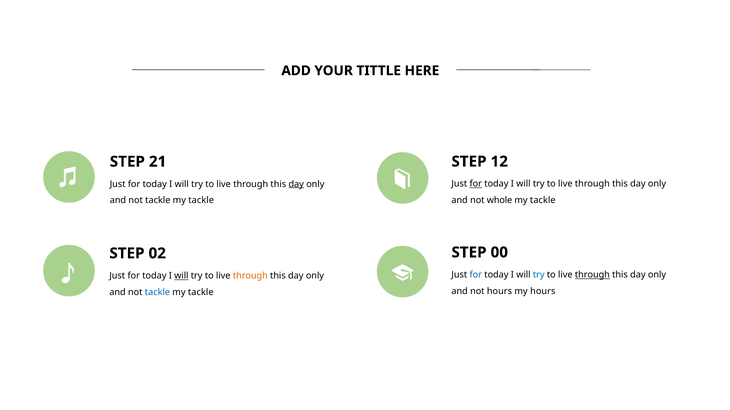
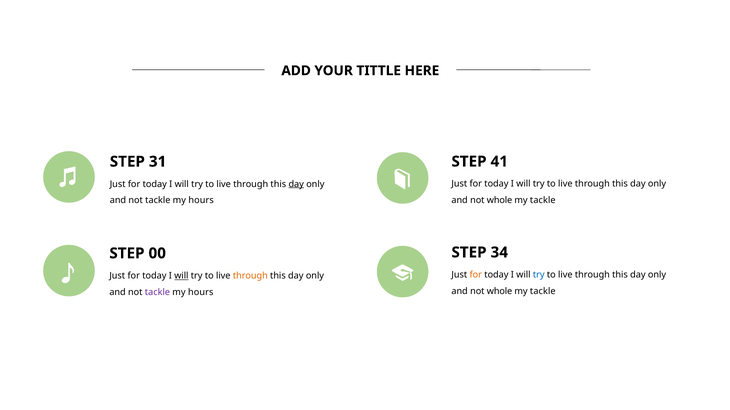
12: 12 -> 41 (499, 162)
21: 21 -> 31 (158, 162)
for underline: present -> none (476, 184)
tackle: tackle -> hours (201, 201)
00: 00 -> 34 (499, 253)
02: 02 -> 00 (157, 254)
for colour: blue -> orange (476, 275)
through underline: present -> none (592, 275)
hours: hours -> whole (500, 292)
hours: hours -> tackle (543, 292)
tackle colour: blue -> purple (157, 293)
tackle: tackle -> hours (201, 293)
